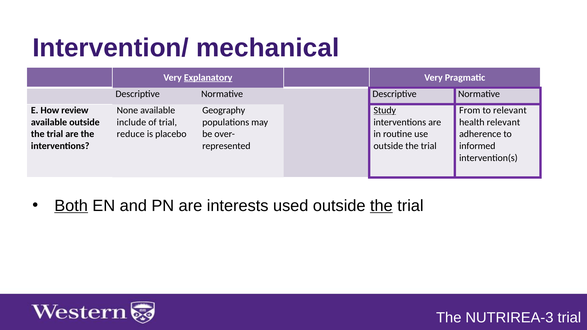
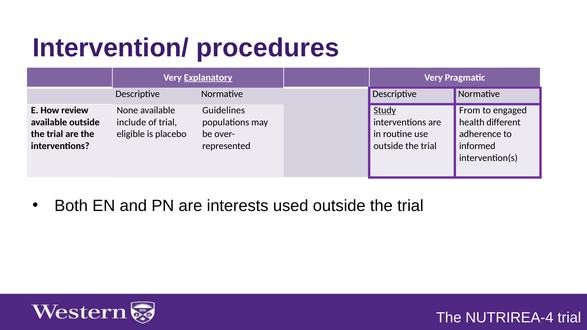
mechanical: mechanical -> procedures (268, 48)
Geography: Geography -> Guidelines (224, 110)
to relevant: relevant -> engaged (510, 110)
health relevant: relevant -> different (504, 122)
reduce: reduce -> eligible (131, 134)
Both underline: present -> none (71, 206)
the underline: present -> none (381, 206)
NUTRIREA-3: NUTRIREA-3 -> NUTRIREA-4 (509, 318)
